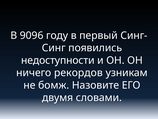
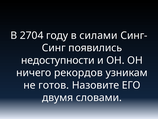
9096: 9096 -> 2704 (32, 35)
первый: первый -> силами (98, 35)
бомж: бомж -> готов (54, 85)
